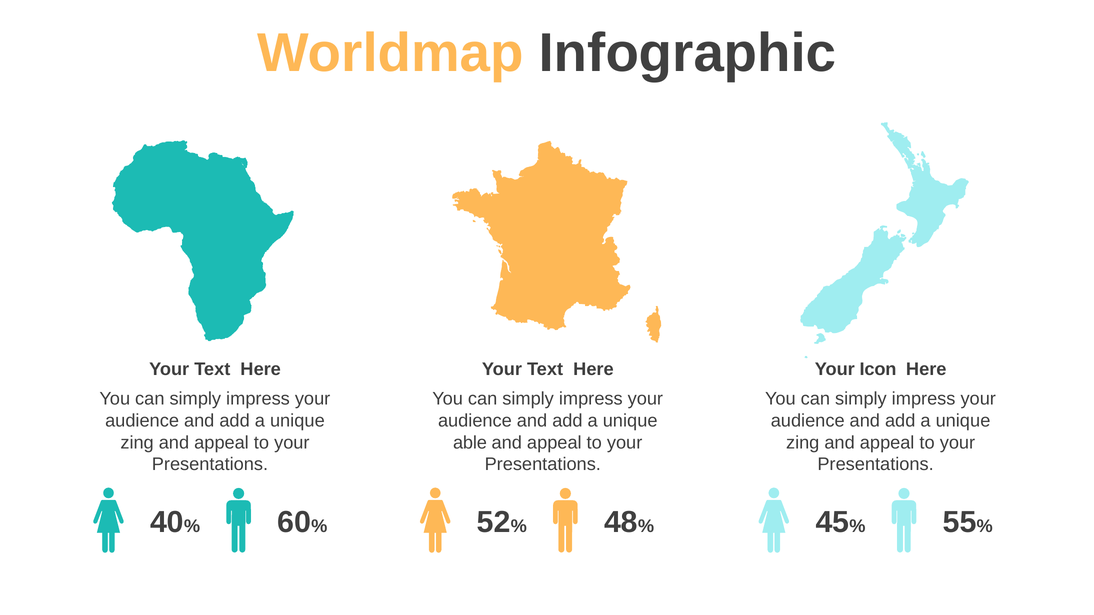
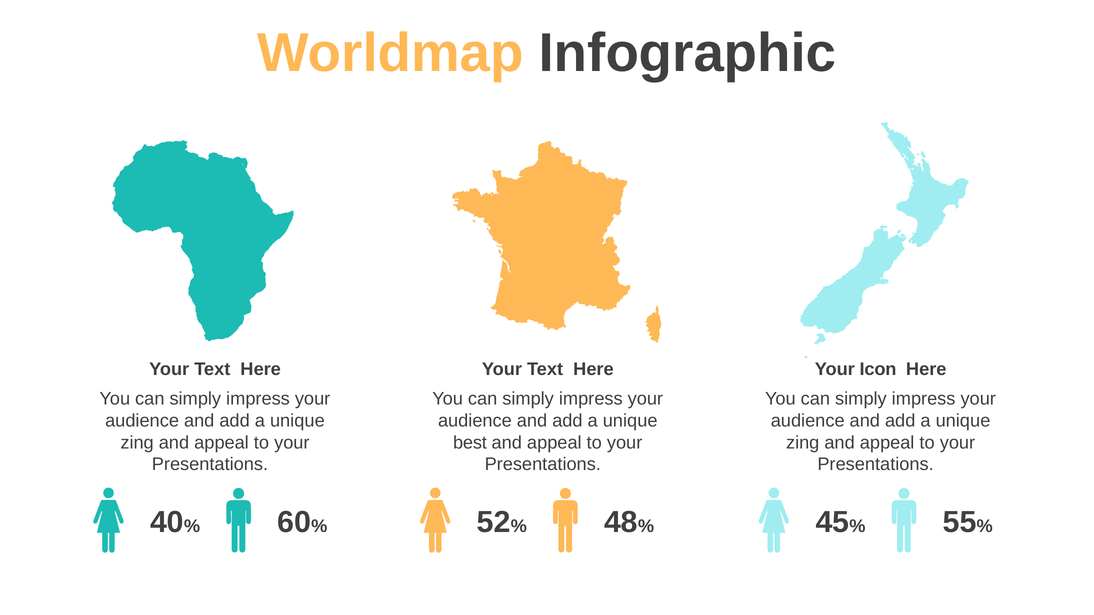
able: able -> best (470, 443)
